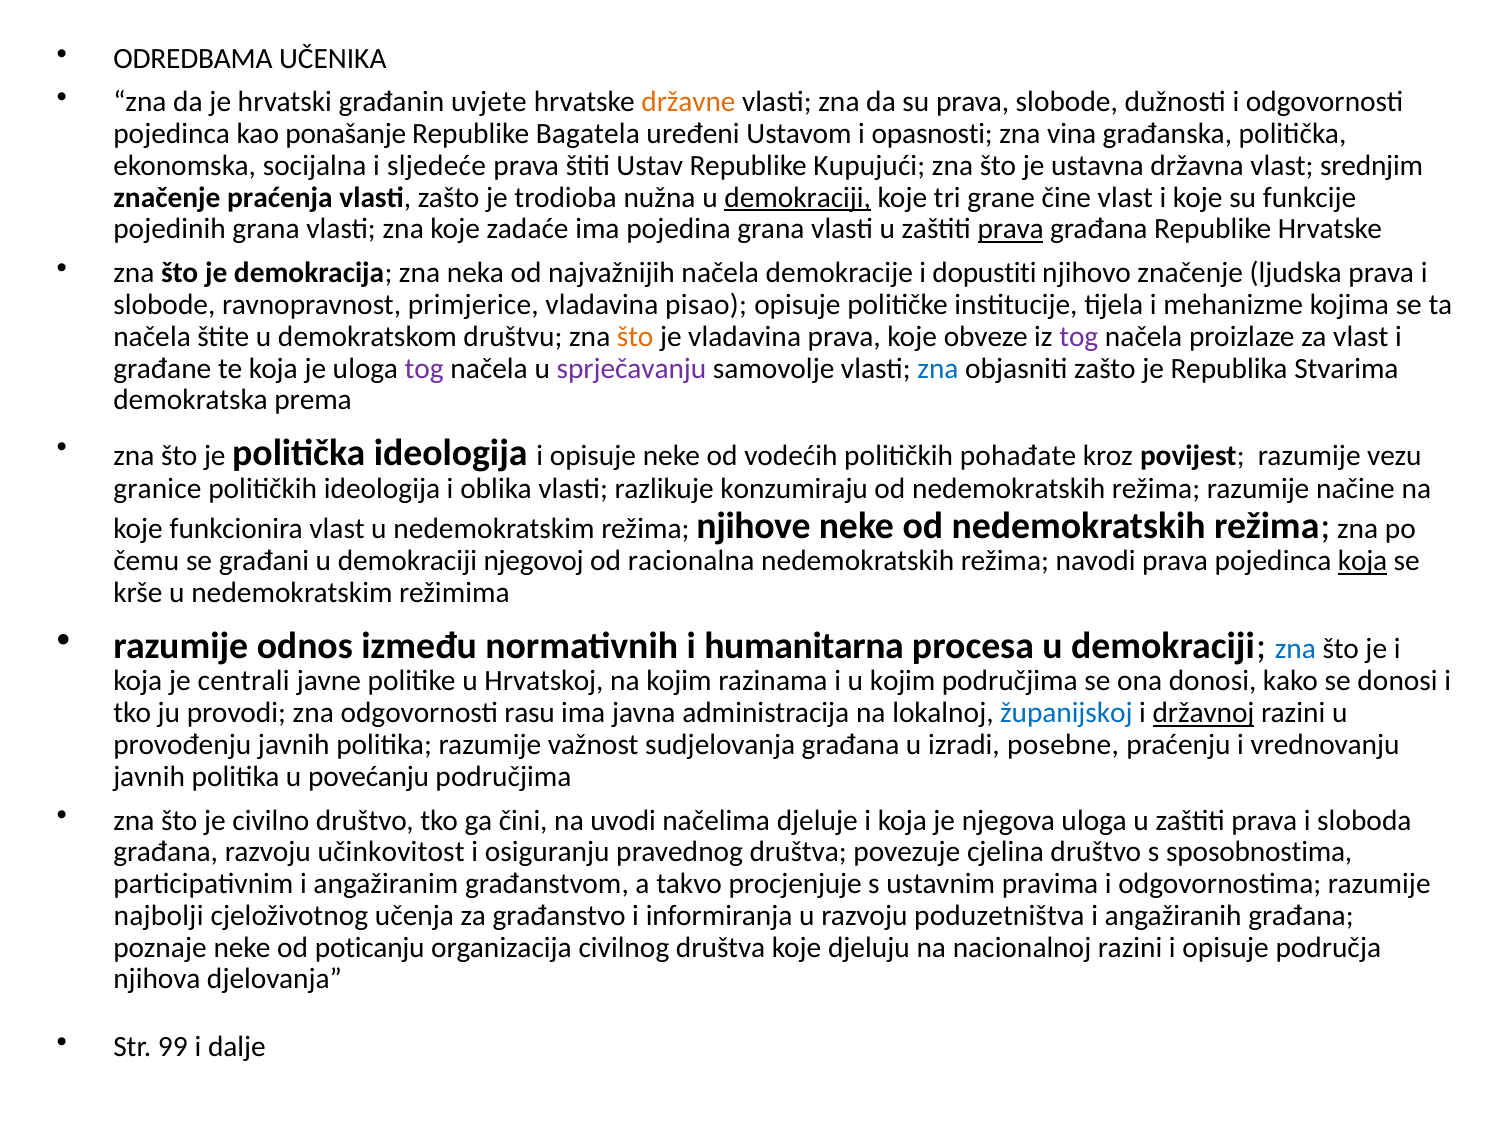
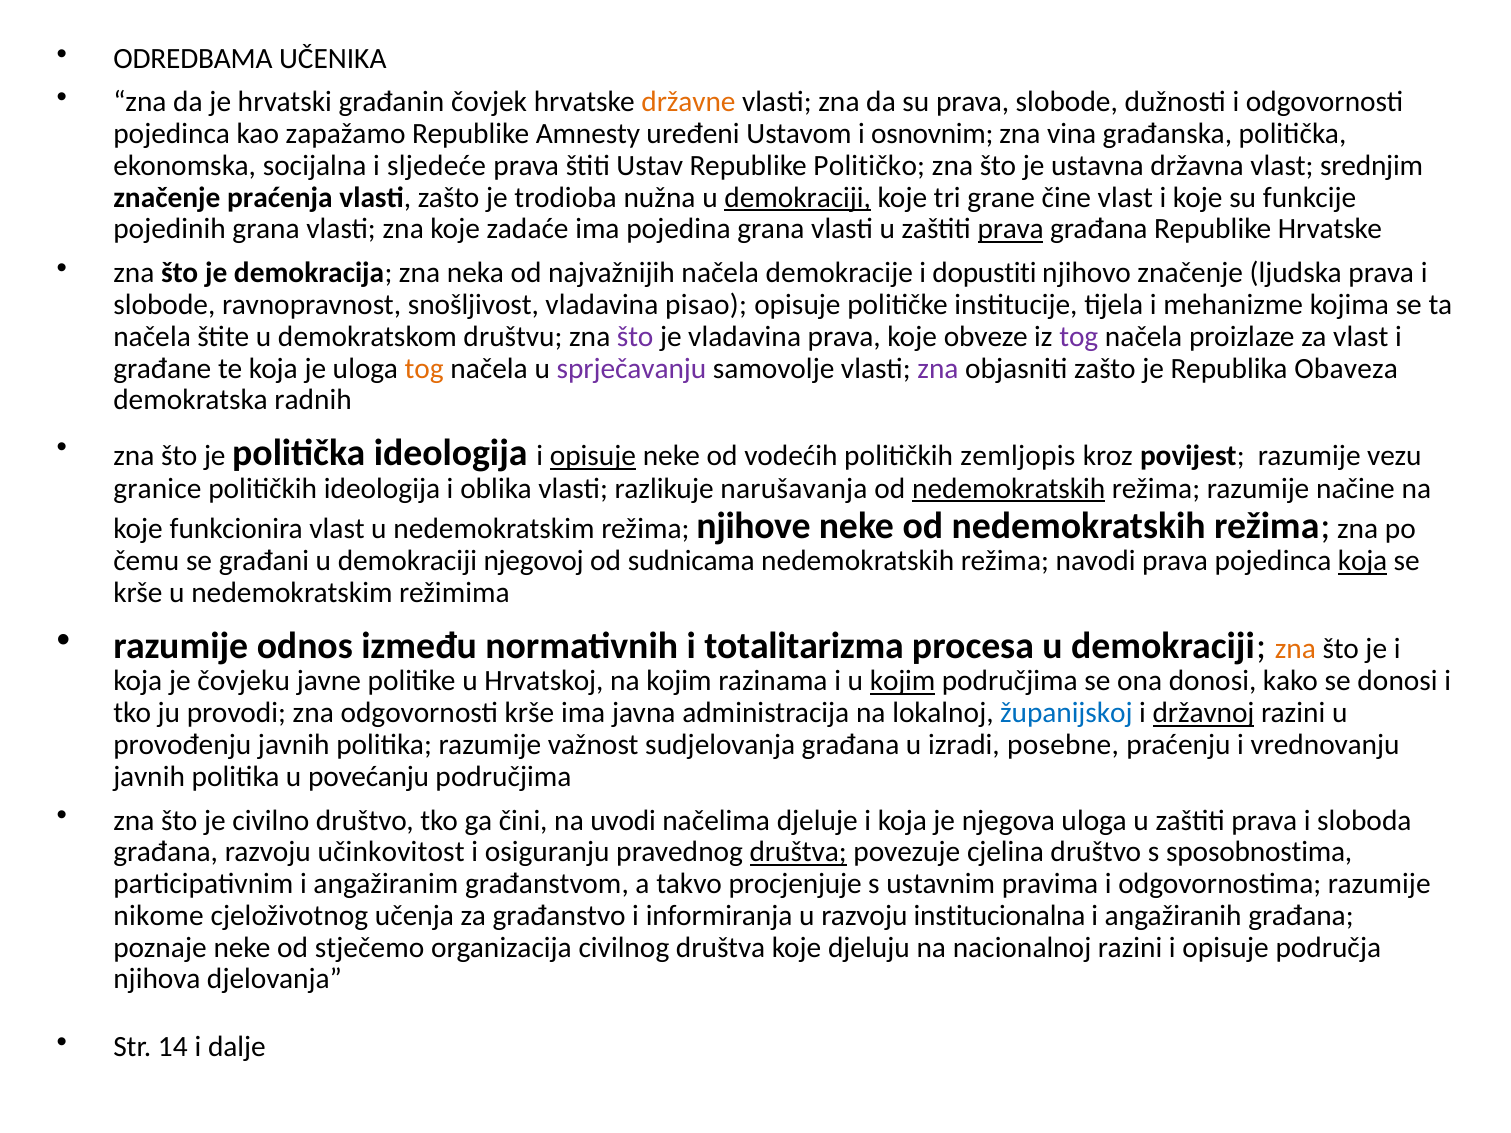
uvjete: uvjete -> čovjek (489, 102)
ponašanje: ponašanje -> zapažamo (346, 134)
Bagatela: Bagatela -> Amnesty (588, 134)
opasnosti: opasnosti -> osnovnim (932, 134)
Kupujući: Kupujući -> Političko (869, 166)
primjerice: primjerice -> snošljivost (473, 305)
što colour: orange -> purple (635, 337)
tog colour: purple -> orange (424, 368)
zna colour: blue -> purple (938, 368)
Stvarima: Stvarima -> Obaveza (1346, 368)
prema: prema -> radnih (313, 400)
opisuje underline: none -> present (593, 456)
pohađate: pohađate -> zemljopis (1018, 456)
konzumiraju: konzumiraju -> narušavanja (794, 489)
nedemokratskih underline: none -> present (1009, 489)
racionalna: racionalna -> sudnicama (691, 561)
humanitarna: humanitarna -> totalitarizma (804, 646)
zna colour: blue -> orange (1295, 649)
centrali: centrali -> čovjeku (244, 681)
kojim underline: none -> present (903, 681)
odgovornosti rasu: rasu -> krše (529, 713)
društva underline: none -> present (798, 852)
najbolji: najbolji -> nikome (159, 916)
poduzetništva: poduzetništva -> institucionalna (1000, 916)
poticanju: poticanju -> stječemo (370, 948)
99: 99 -> 14 (173, 1047)
